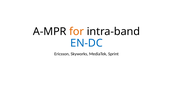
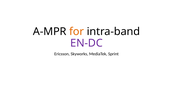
EN-DC colour: blue -> purple (86, 43)
